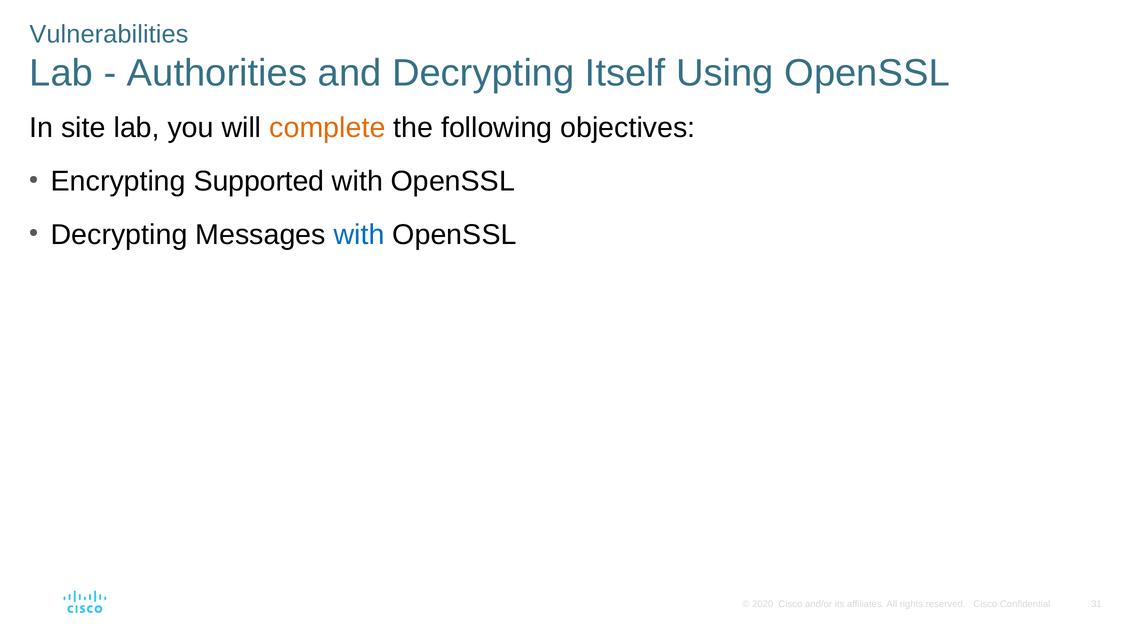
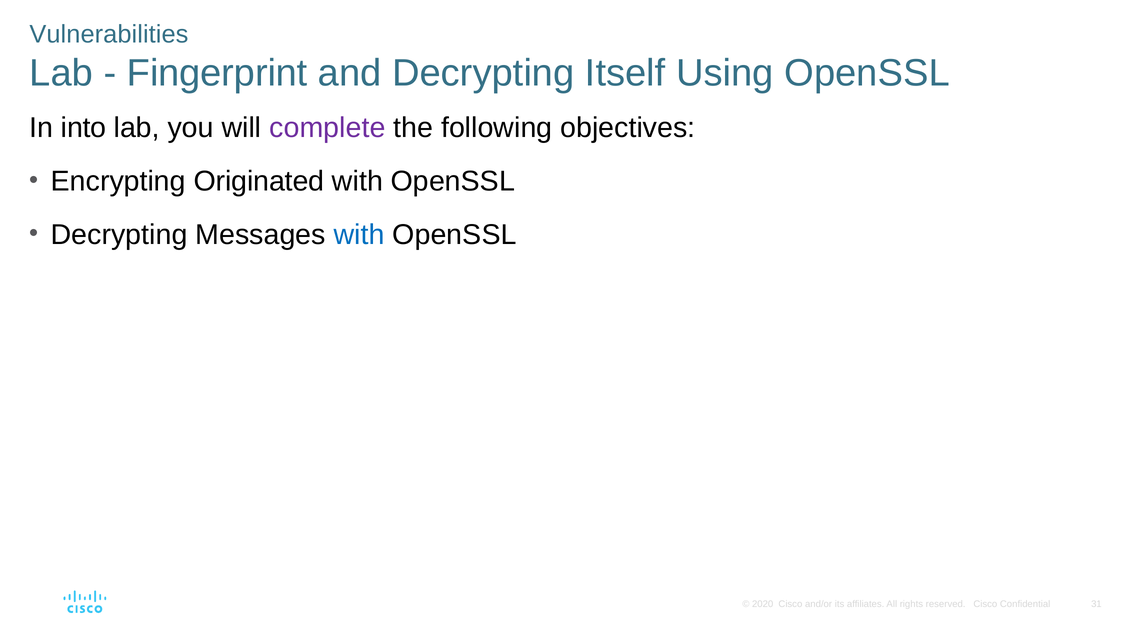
Authorities: Authorities -> Fingerprint (217, 73)
site: site -> into (84, 128)
complete colour: orange -> purple (327, 128)
Supported: Supported -> Originated (259, 181)
